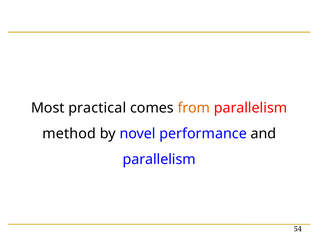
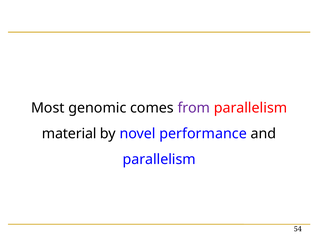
practical: practical -> genomic (97, 108)
from colour: orange -> purple (194, 108)
method: method -> material (69, 134)
